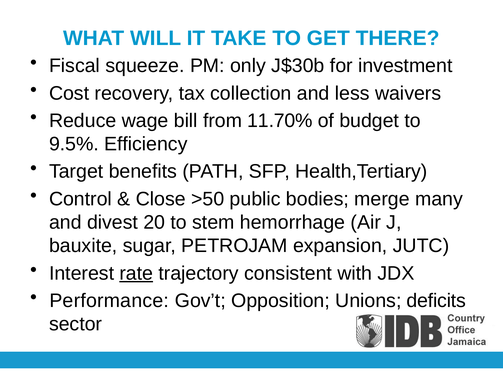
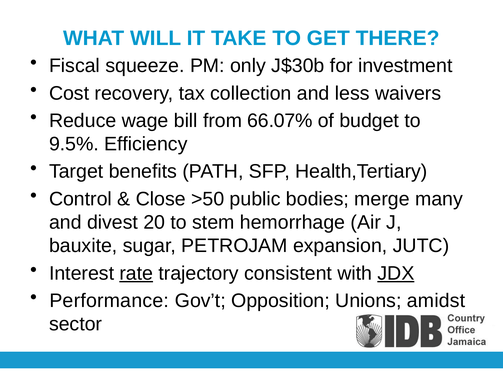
11.70%: 11.70% -> 66.07% (280, 121)
JDX underline: none -> present (396, 273)
deficits: deficits -> amidst (436, 301)
